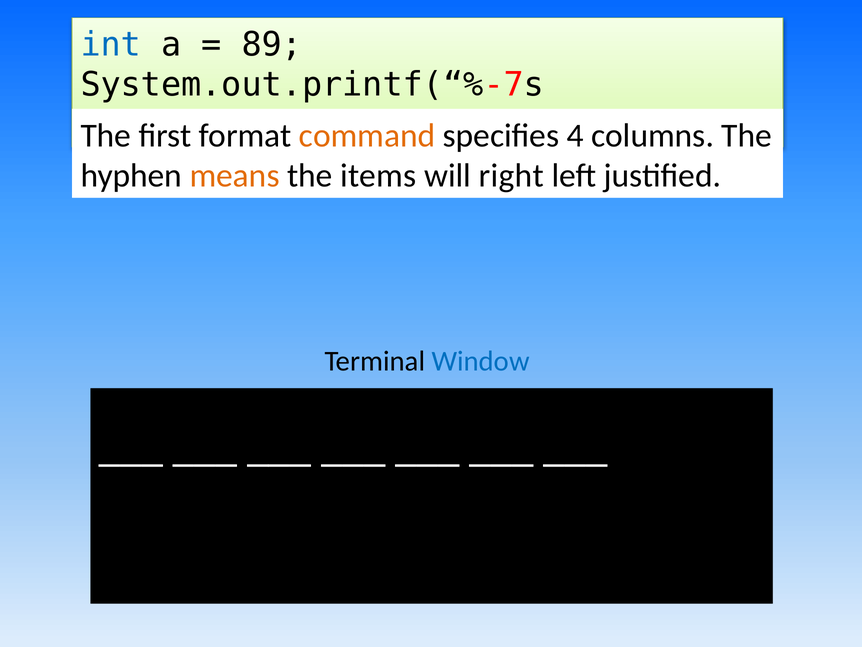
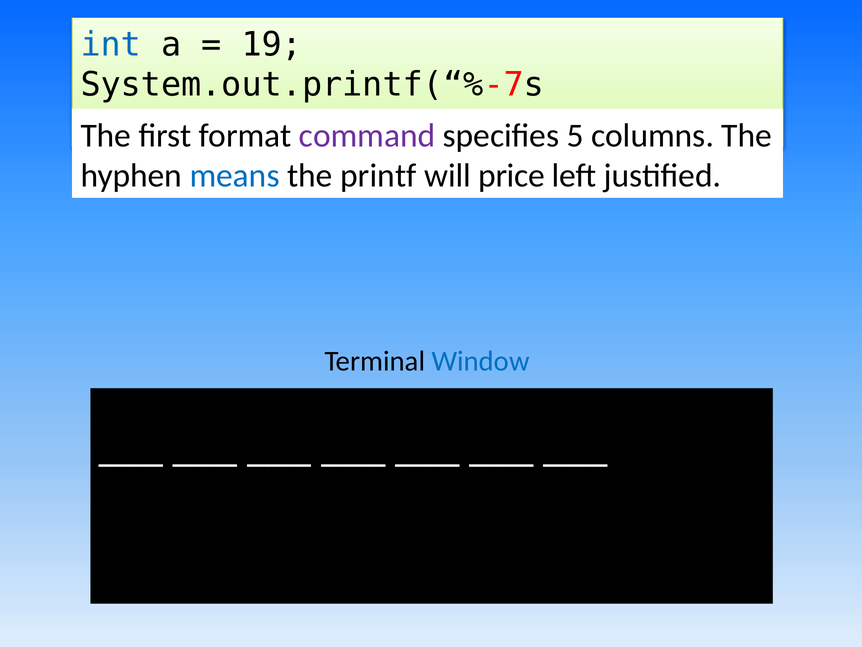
89: 89 -> 19 (272, 44)
command colour: orange -> purple (367, 135)
4: 4 -> 5 (575, 135)
means colour: orange -> blue (235, 176)
items: items -> printf (378, 176)
right: right -> price (512, 176)
